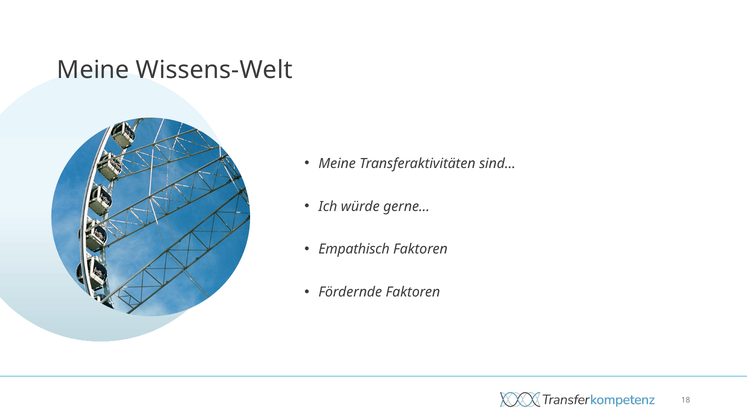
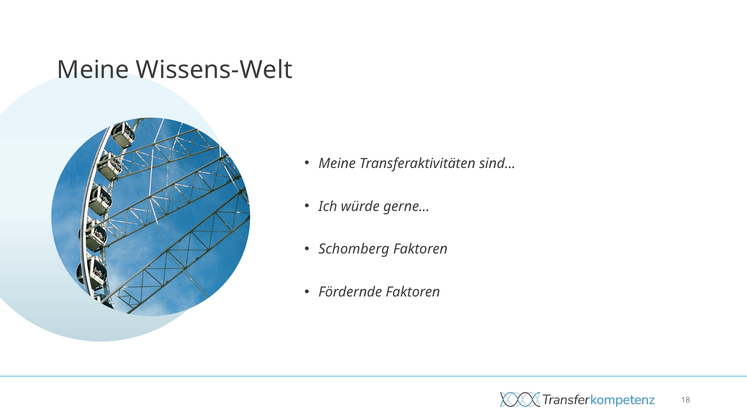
Empathisch: Empathisch -> Schomberg (354, 249)
